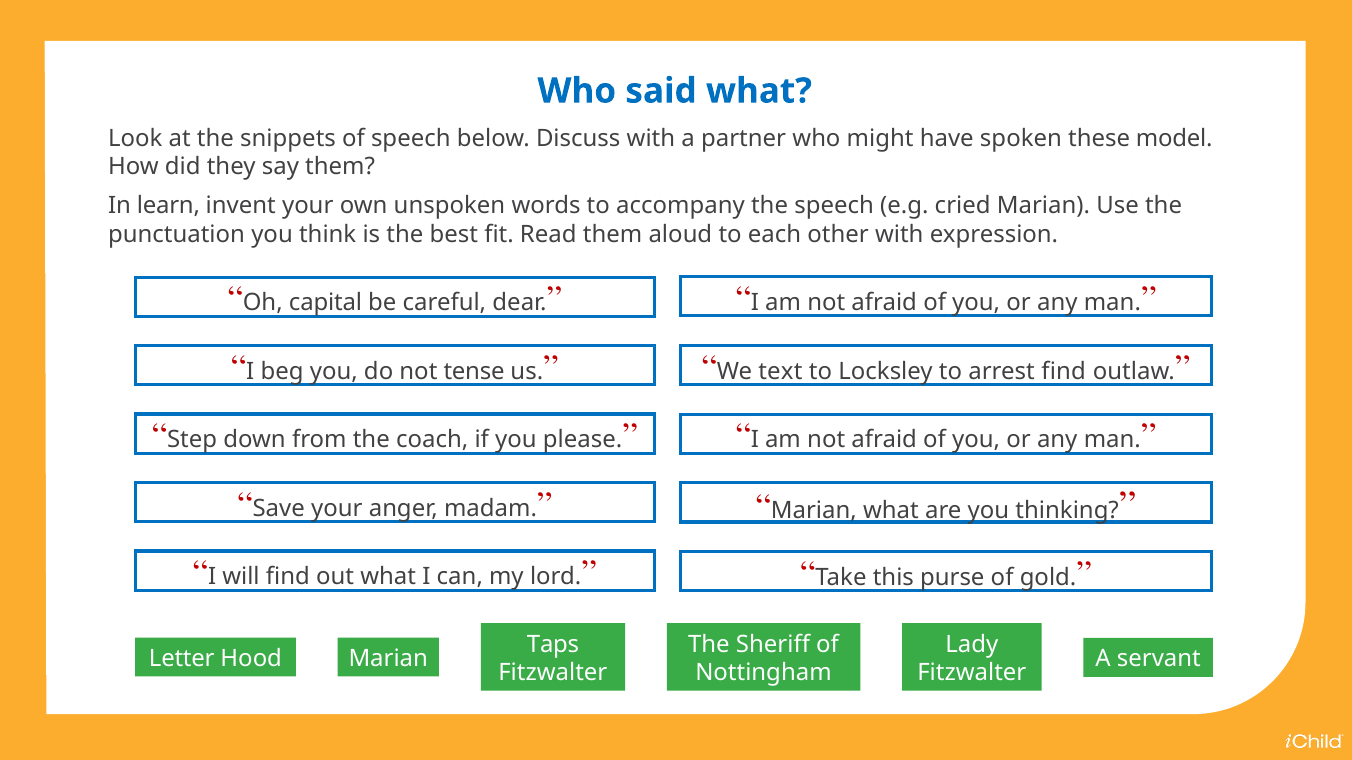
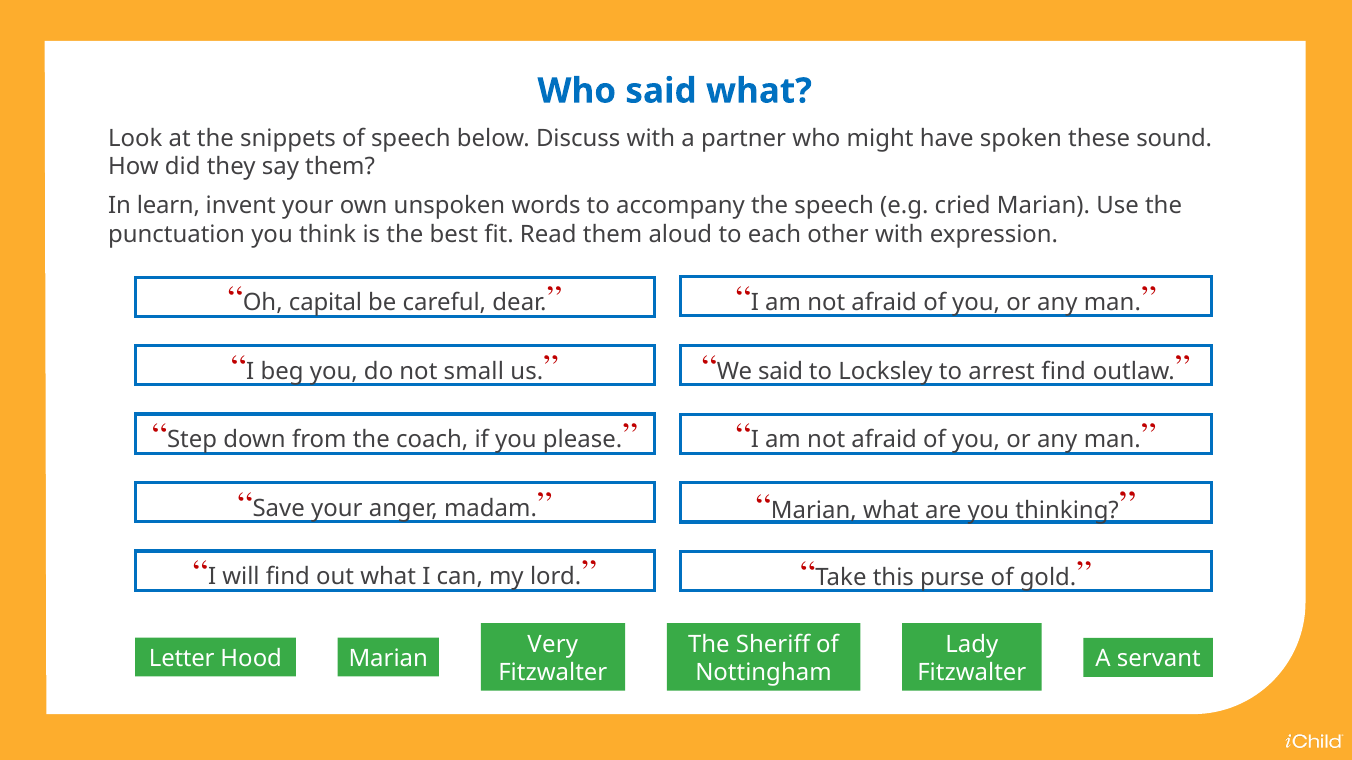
model: model -> sound (1174, 138)
We text: text -> said (781, 371)
tense: tense -> small (474, 372)
Taps: Taps -> Very (553, 645)
